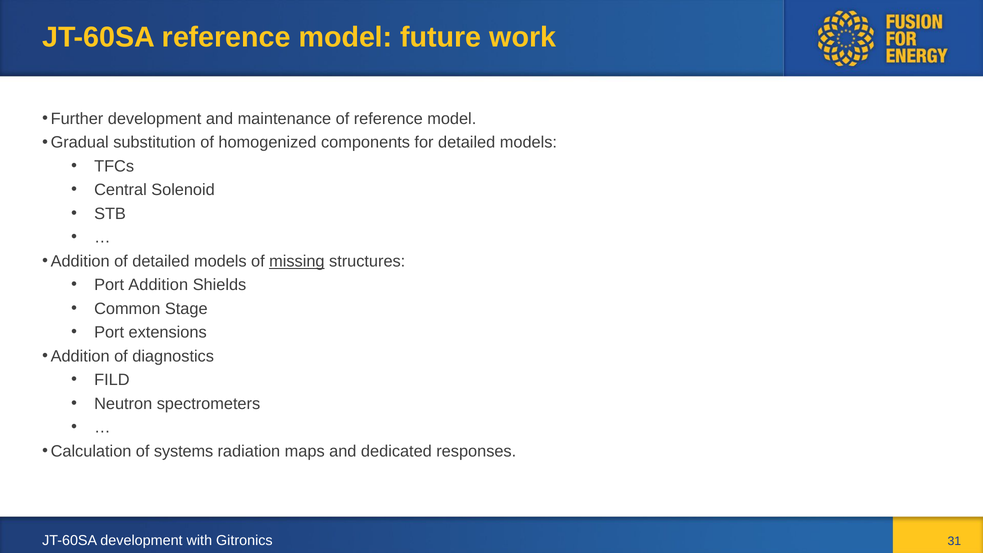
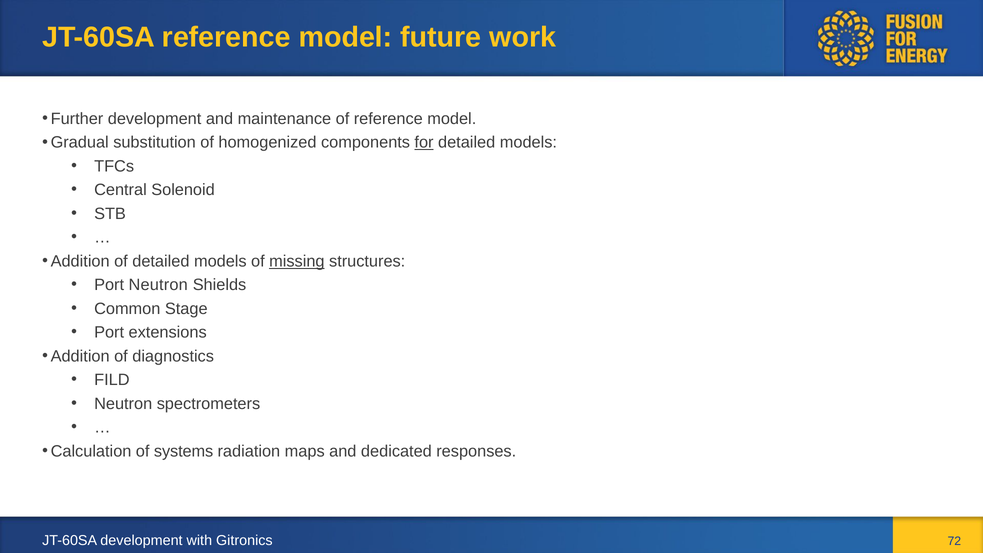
for underline: none -> present (424, 143)
Port Addition: Addition -> Neutron (158, 285)
31: 31 -> 72 (954, 541)
